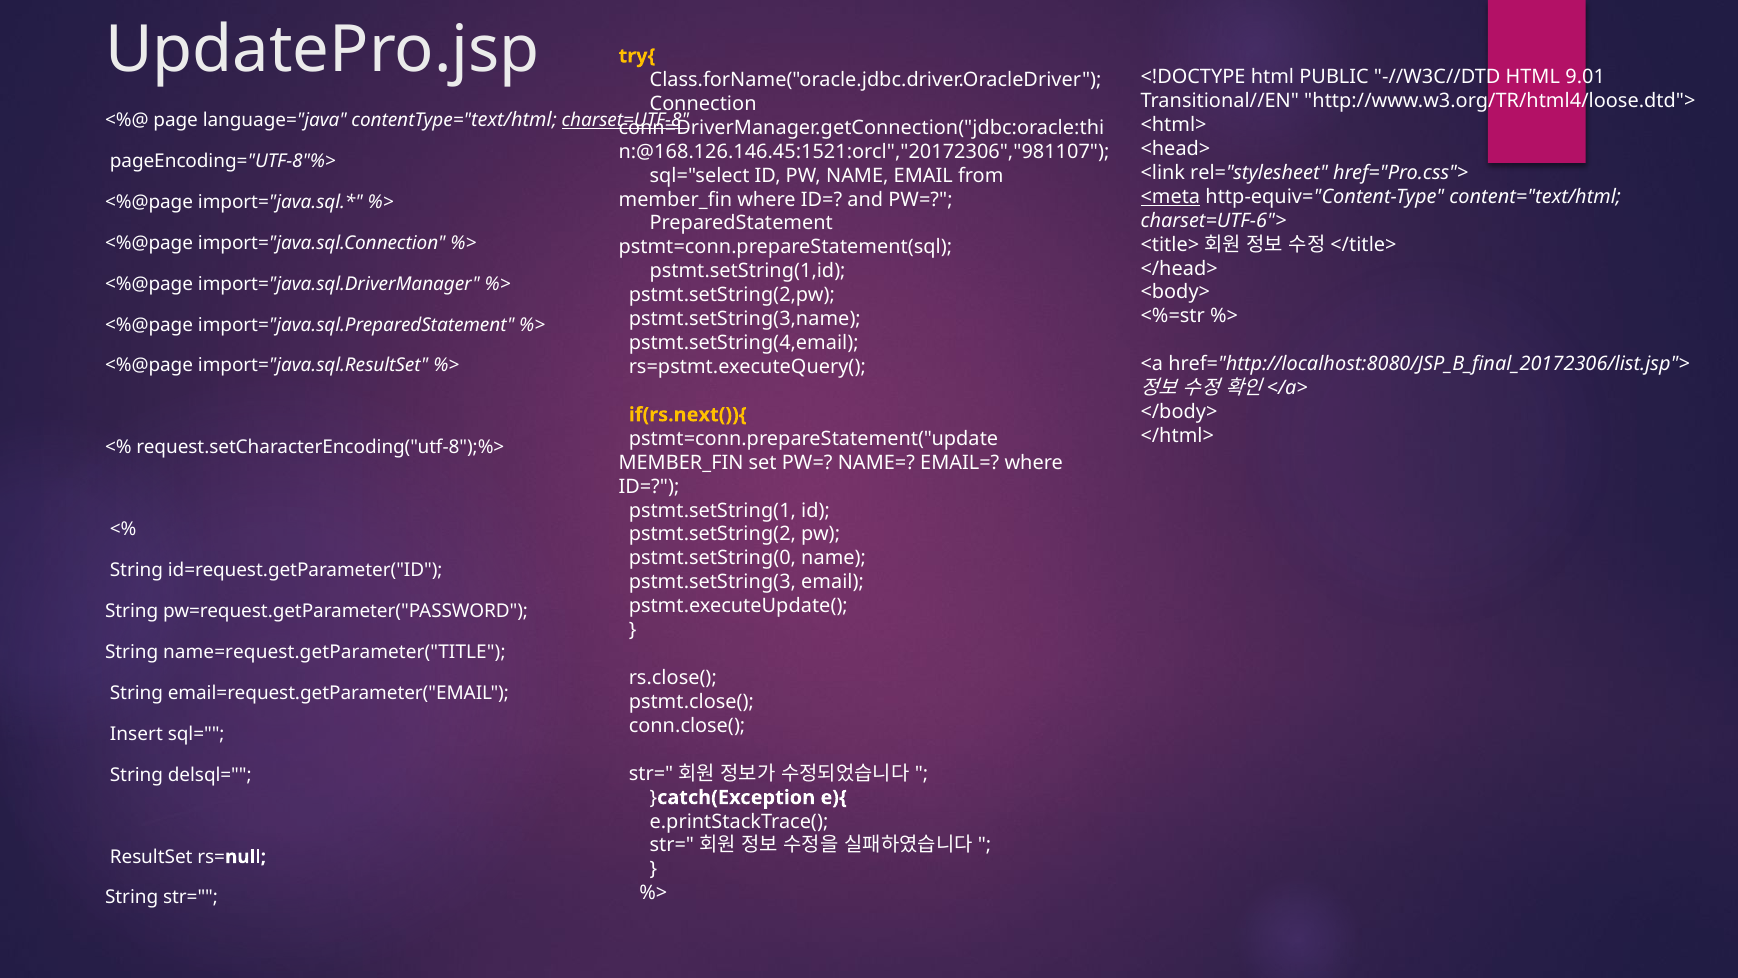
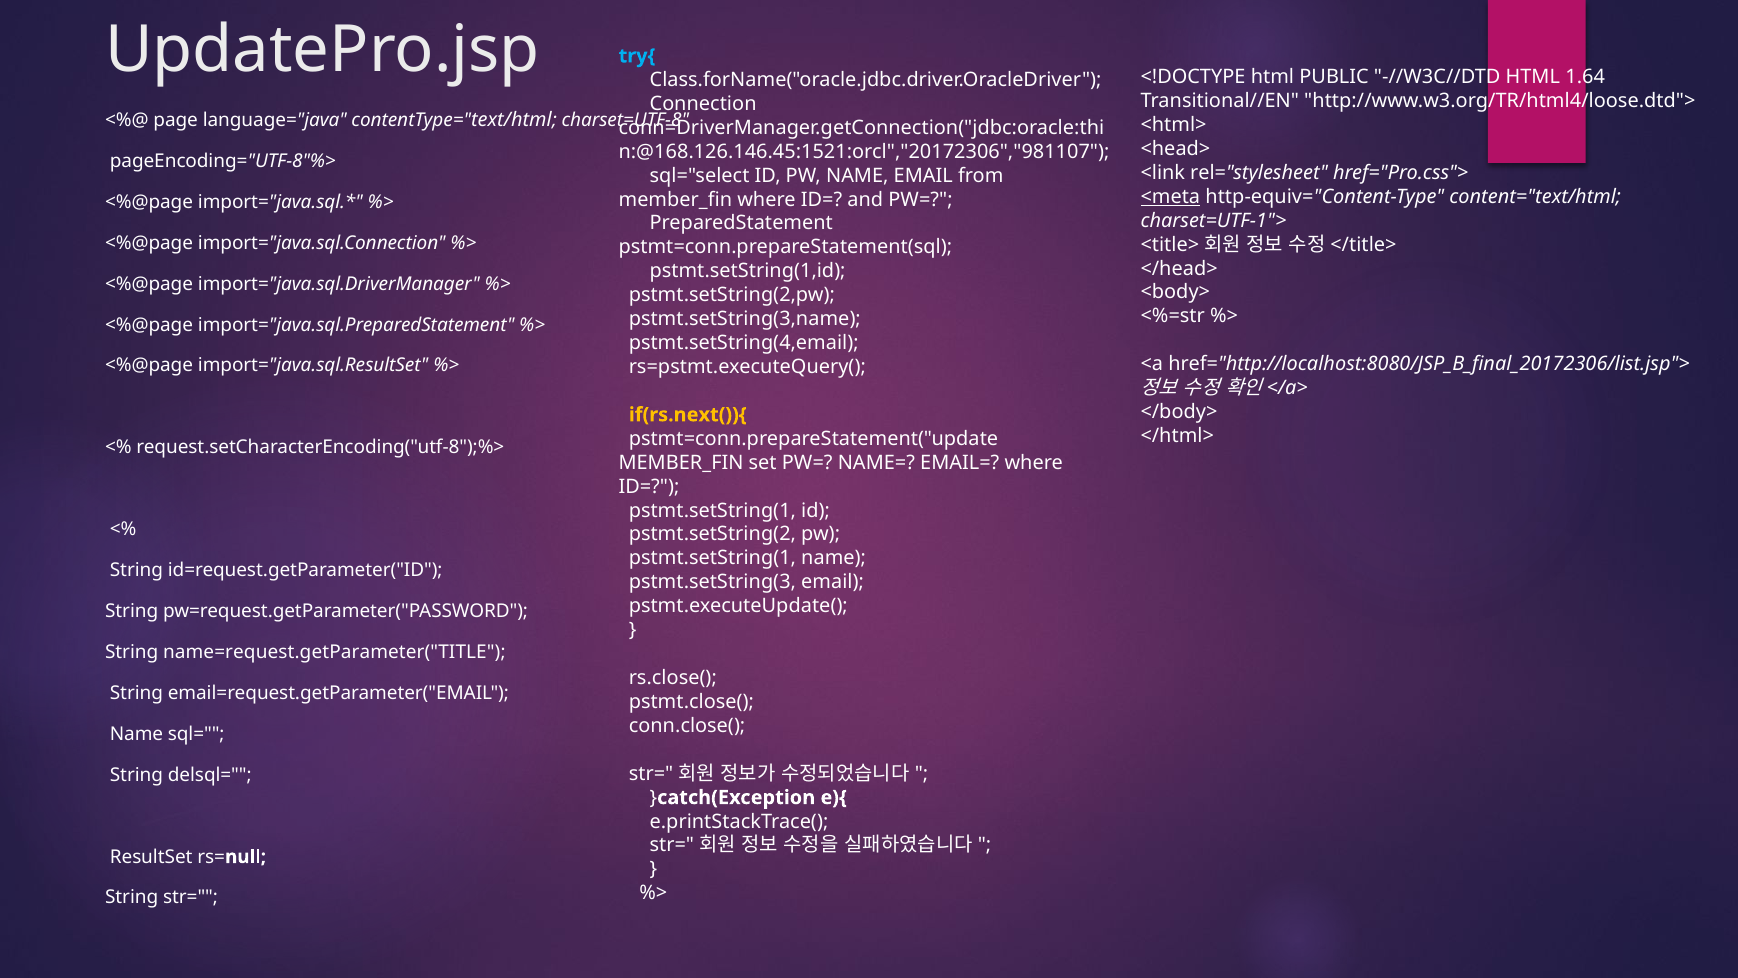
try{ colour: yellow -> light blue (637, 56)
9.01: 9.01 -> 1.64 (1585, 77)
charset=UTF-8 underline: present -> none (625, 120)
charset=UTF-6">: charset=UTF-6"> -> charset=UTF-1"> (1213, 221)
pstmt.setString(0: pstmt.setString(0 -> pstmt.setString(1 (712, 558)
Insert: Insert -> Name (137, 734)
